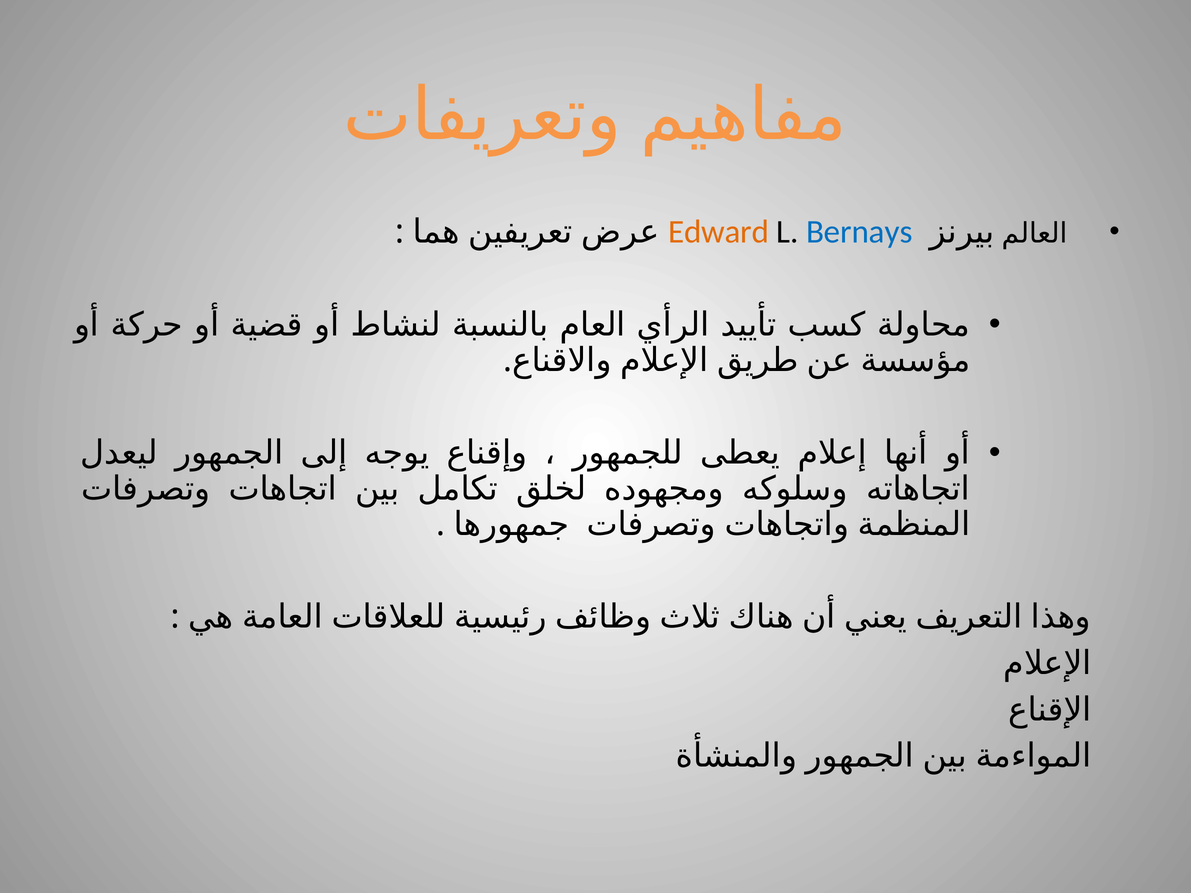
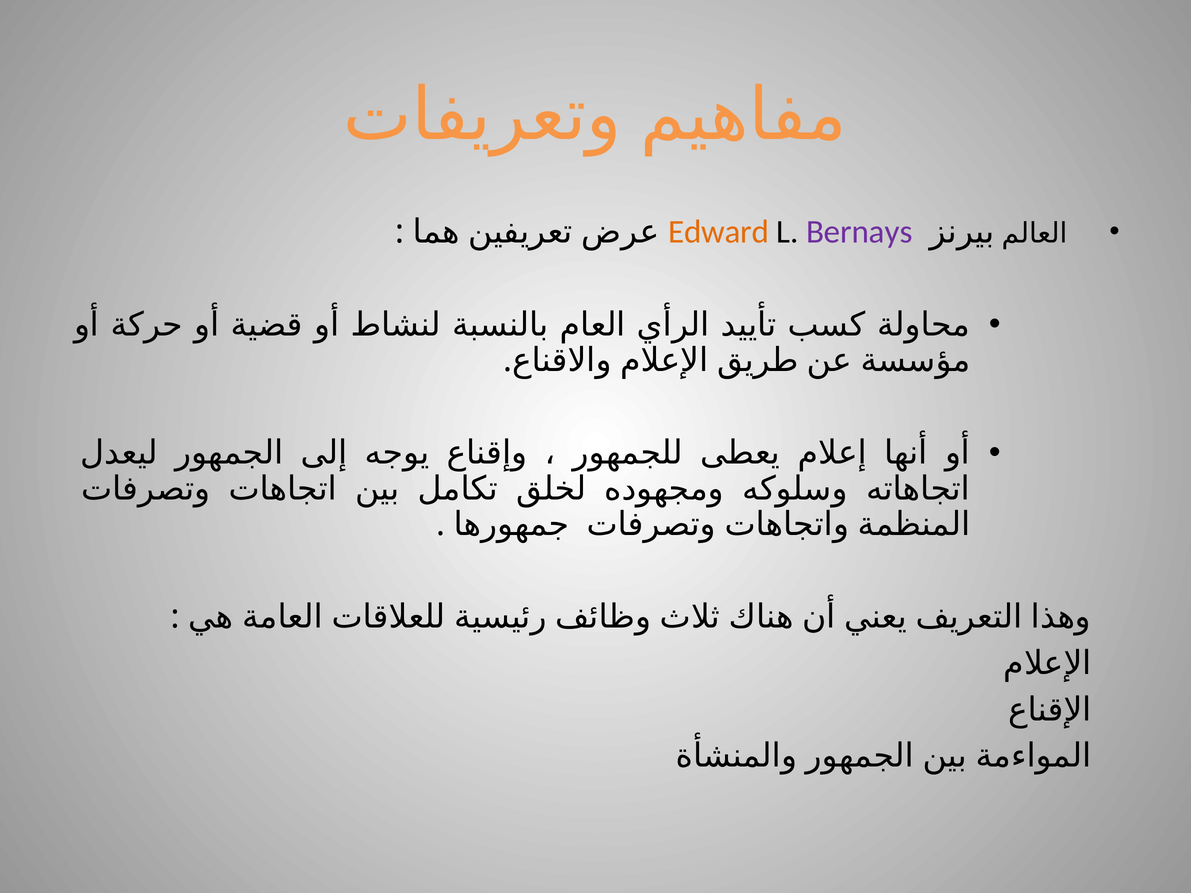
Bernays colour: blue -> purple (859, 232)
